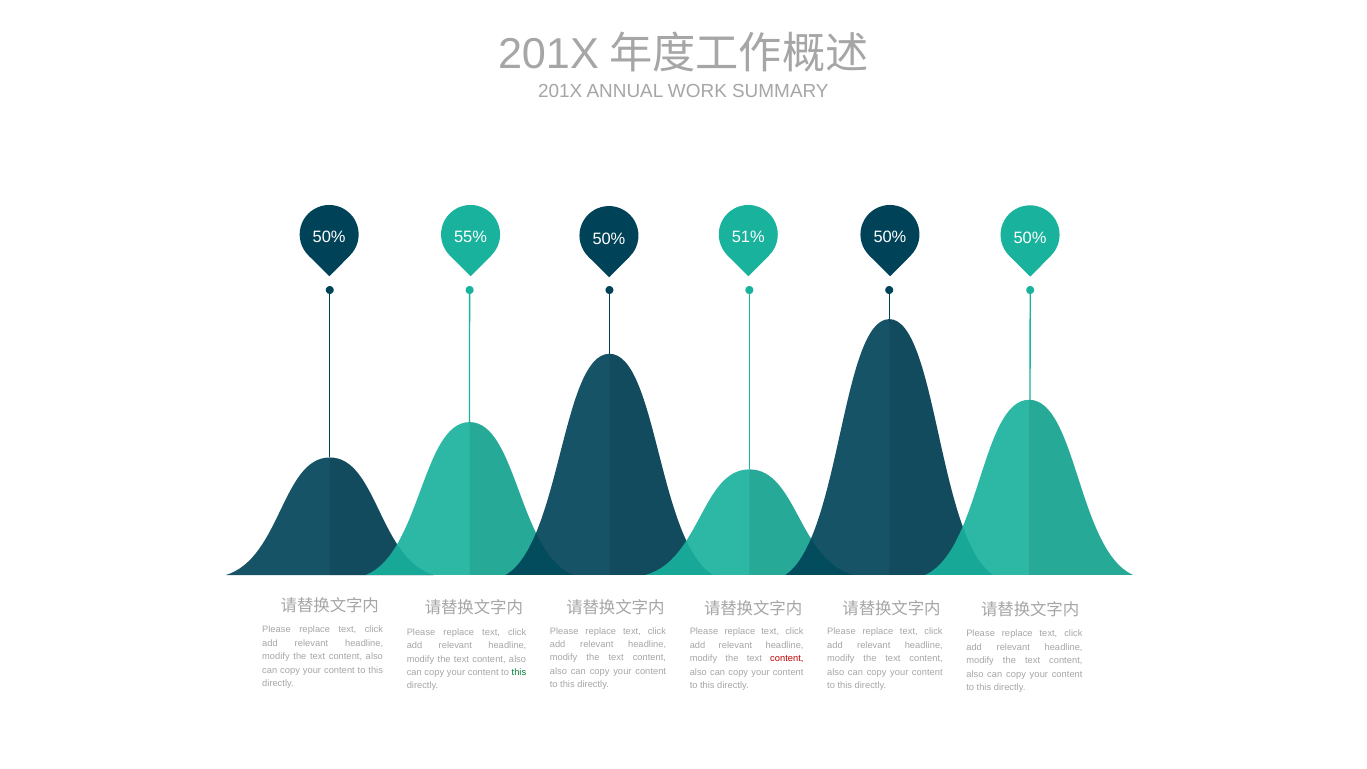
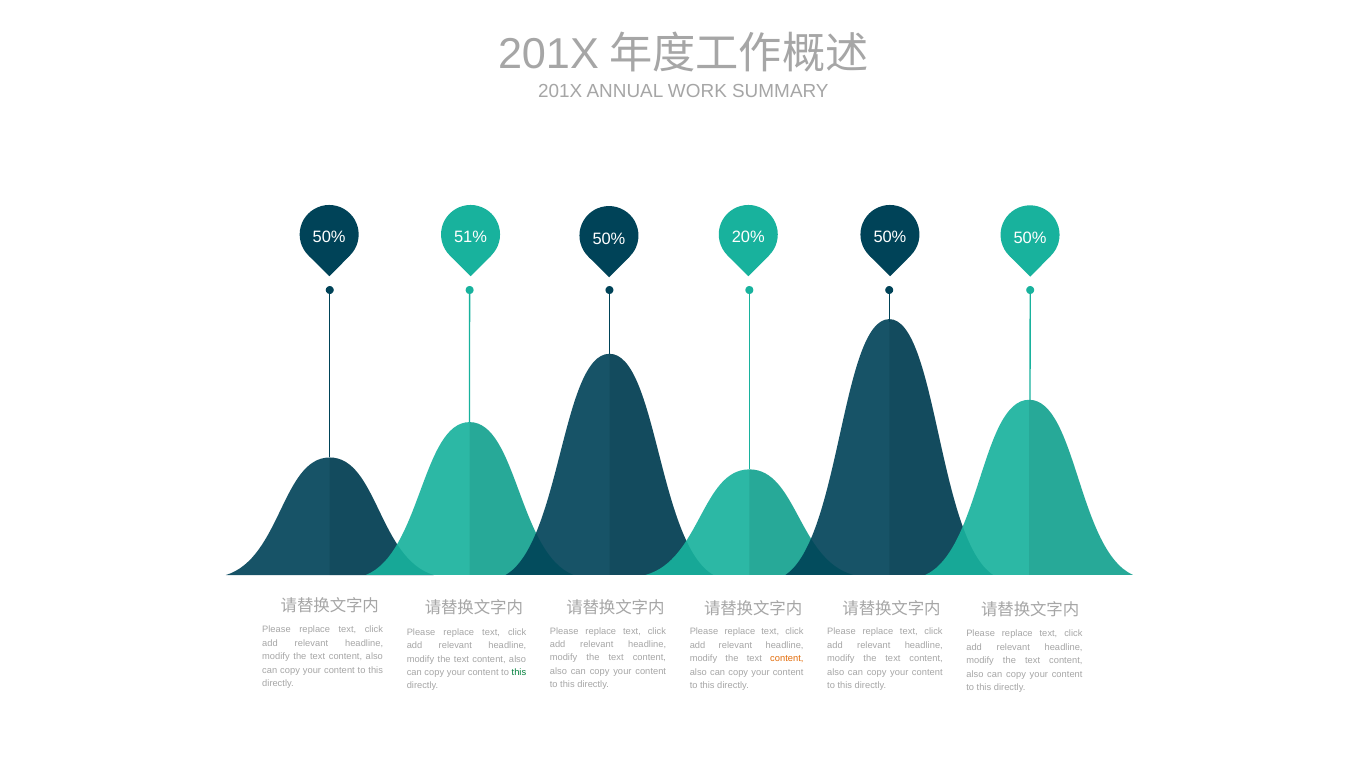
55%: 55% -> 51% (471, 237)
51%: 51% -> 20% (748, 237)
content colour: red -> orange (787, 658)
